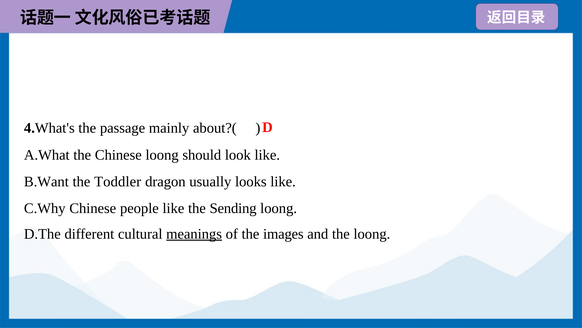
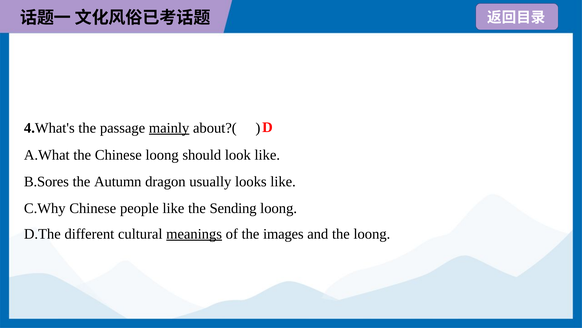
mainly underline: none -> present (169, 128)
B.Want: B.Want -> B.Sores (46, 181)
Toddler: Toddler -> Autumn (118, 181)
